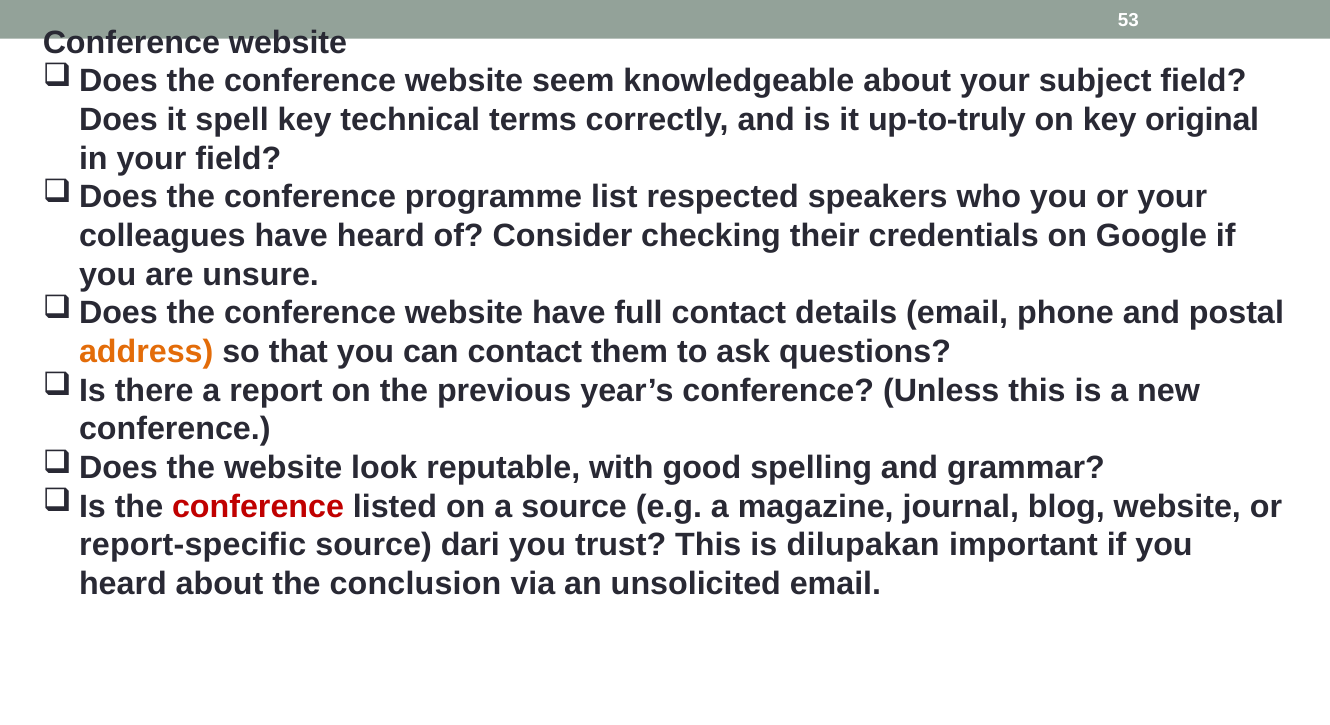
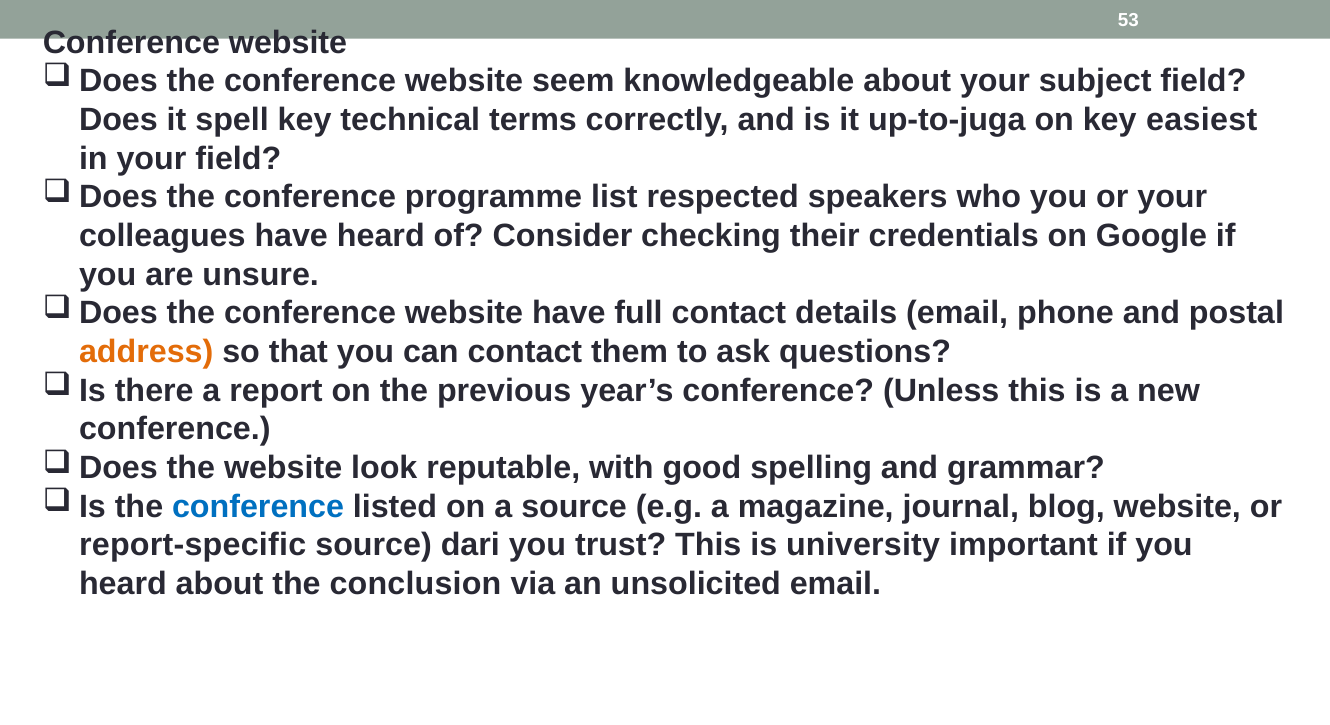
up-to-truly: up-to-truly -> up-to-juga (947, 120)
original: original -> easiest (1202, 120)
conference colour: red -> blue (258, 507)
dilupakan: dilupakan -> university (863, 545)
